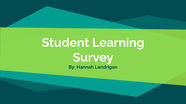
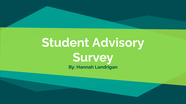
Learning: Learning -> Advisory (118, 43)
